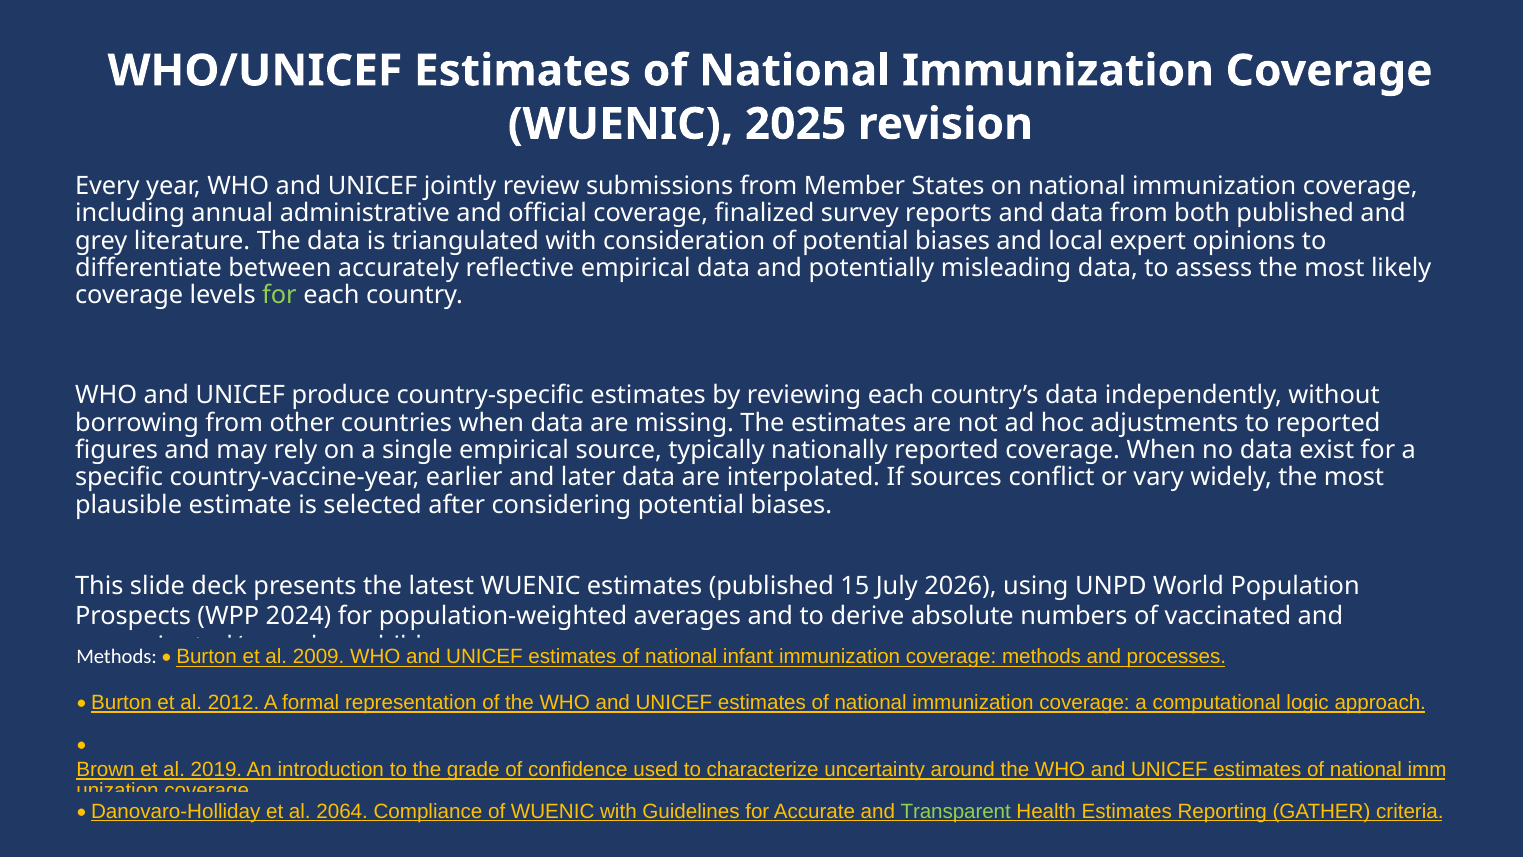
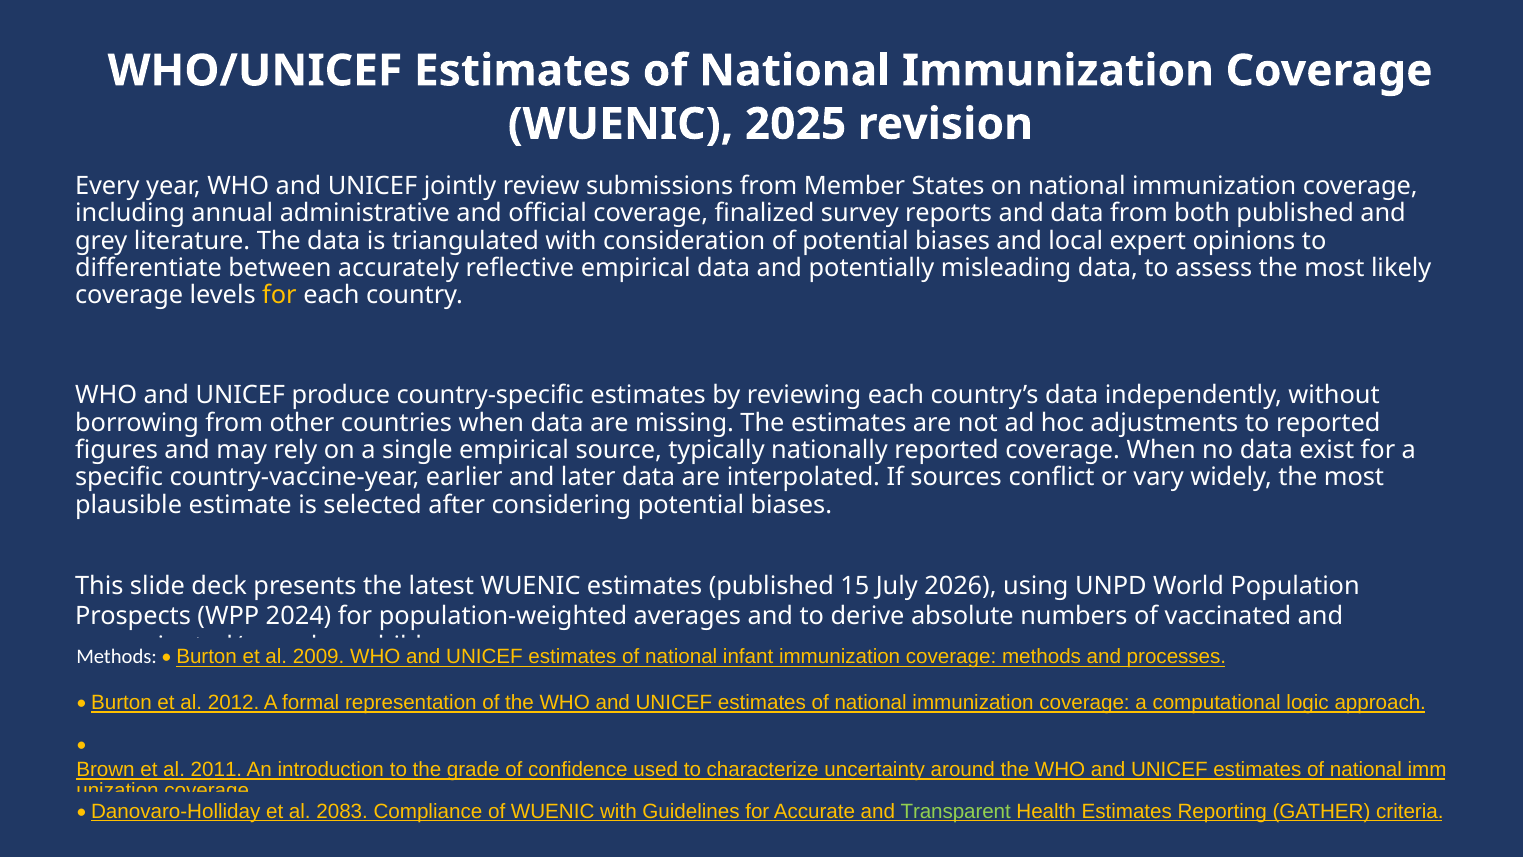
for colour: light green -> yellow (279, 295)
2019: 2019 -> 2011 (216, 770)
2064: 2064 -> 2083 (342, 811)
